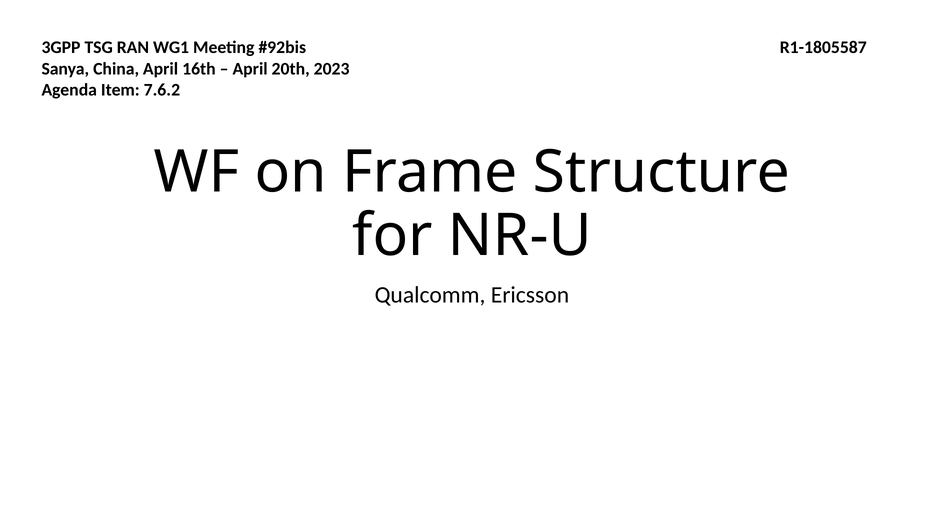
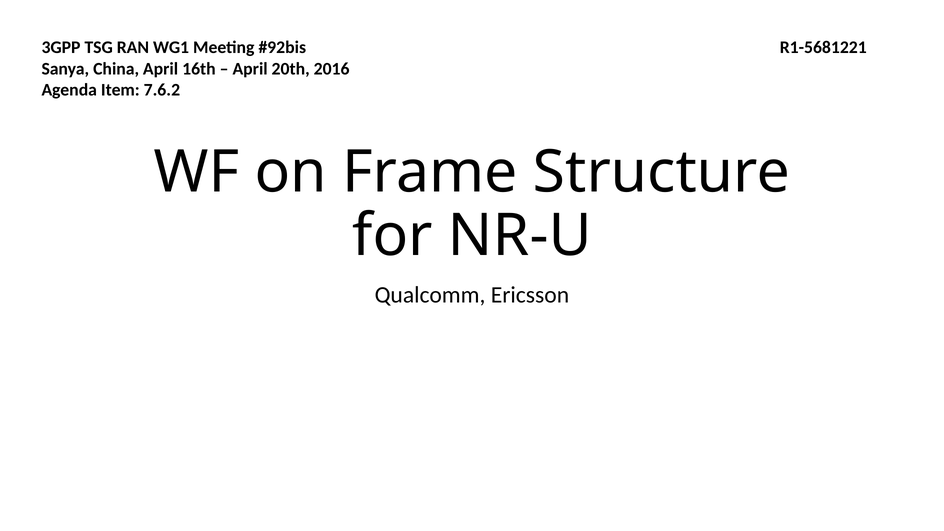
R1-1805587: R1-1805587 -> R1-5681221 (823, 48)
2023: 2023 -> 2016 (332, 69)
